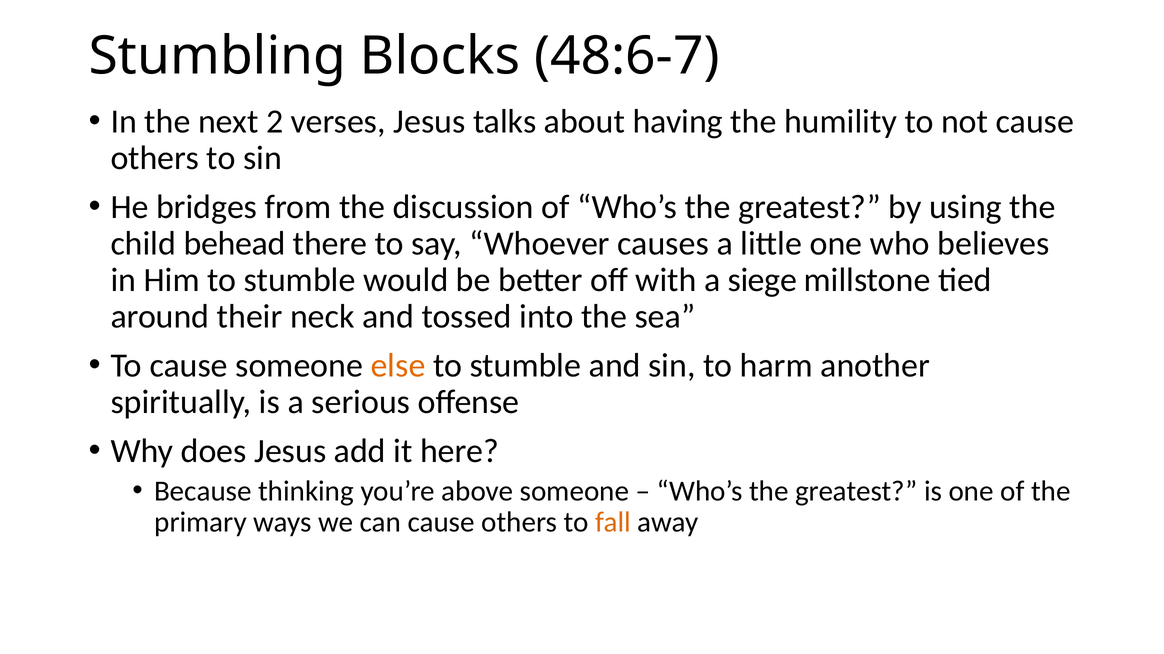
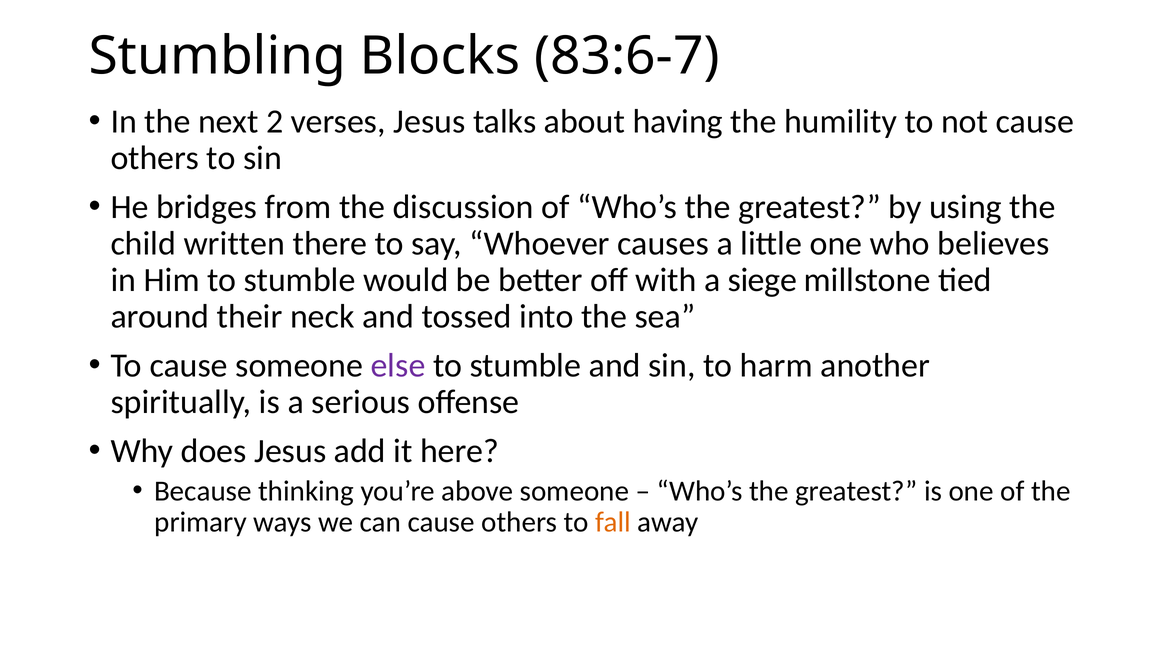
48:6-7: 48:6-7 -> 83:6-7 (627, 56)
behead: behead -> written (234, 244)
else colour: orange -> purple (398, 366)
